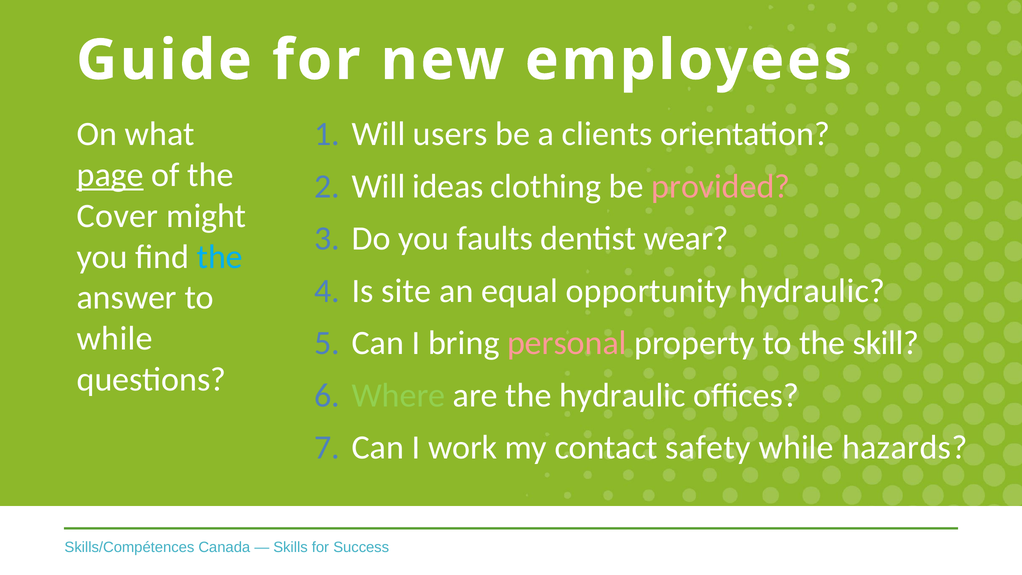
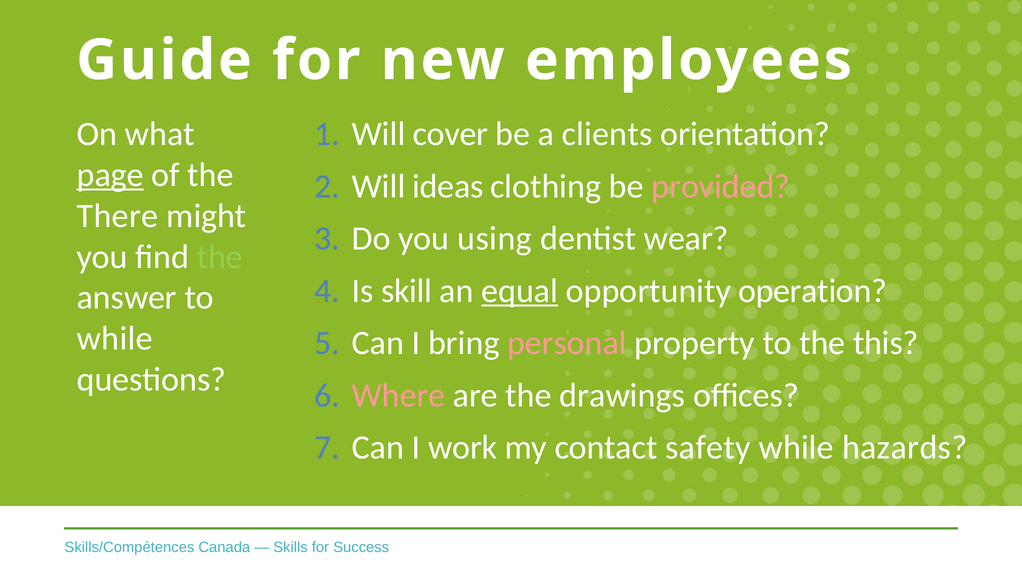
users: users -> cover (450, 134)
Cover: Cover -> There (118, 216)
faults: faults -> using (495, 239)
the colour: light blue -> light green (220, 257)
site: site -> skill (407, 291)
equal underline: none -> present (520, 291)
opportunity hydraulic: hydraulic -> operation (813, 291)
skill: skill -> this (886, 343)
Where colour: light green -> pink (399, 395)
the hydraulic: hydraulic -> drawings (622, 395)
